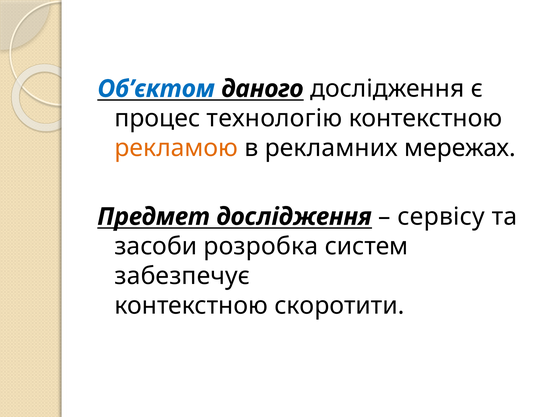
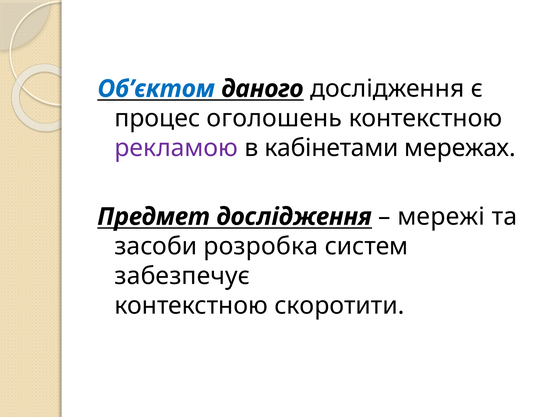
технологію: технологію -> оголошень (274, 118)
рекламою colour: orange -> purple (176, 148)
рекламних: рекламних -> кабінетами (331, 148)
сервісу: сервісу -> мережі (441, 217)
